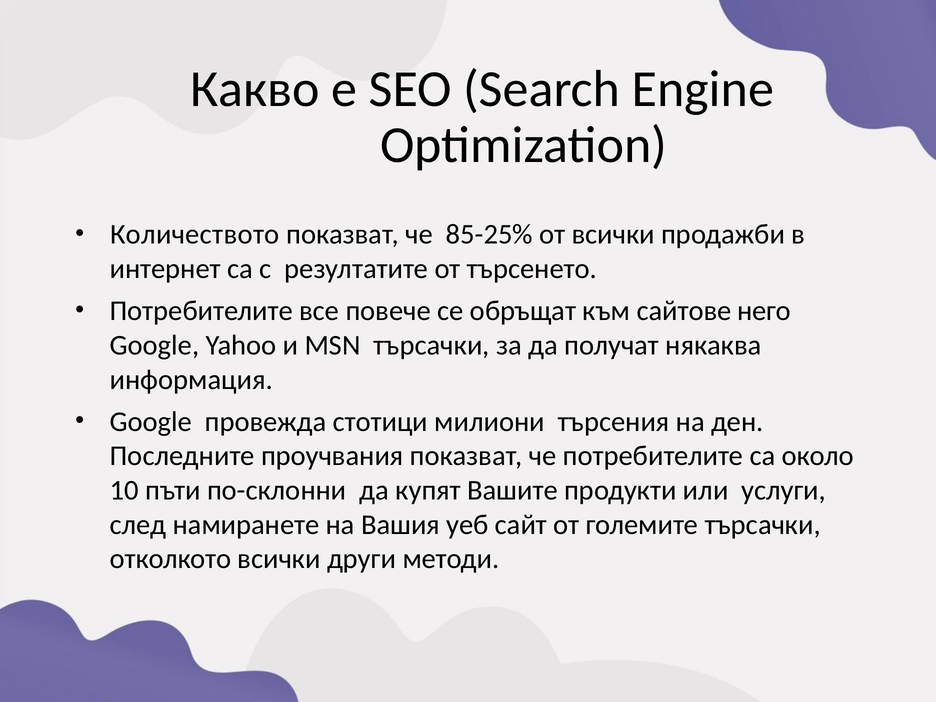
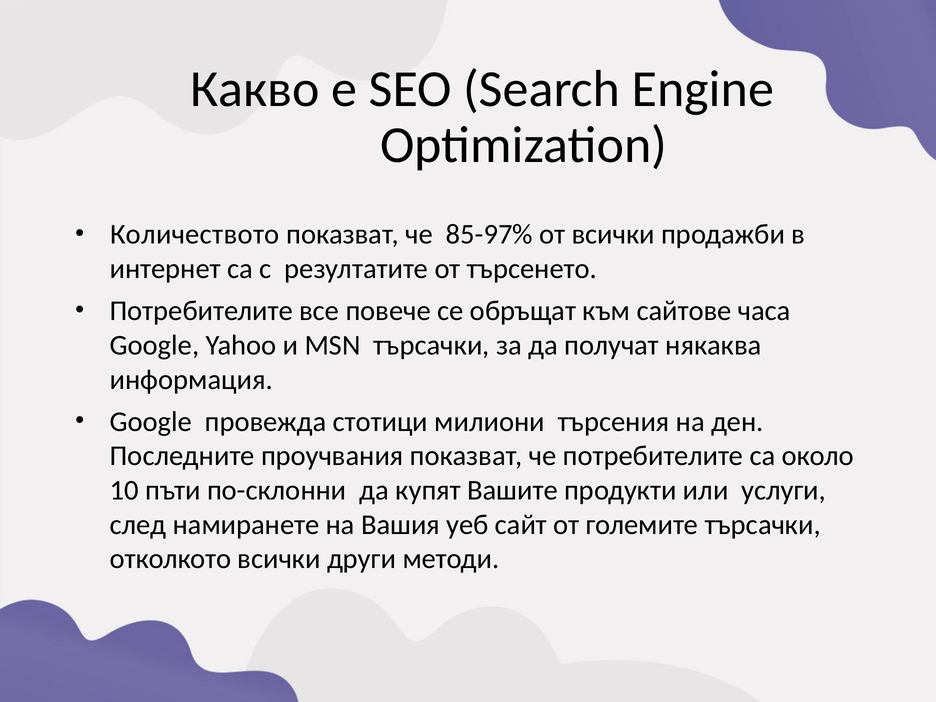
85-25%: 85-25% -> 85-97% (489, 235)
него: него -> часа (764, 311)
